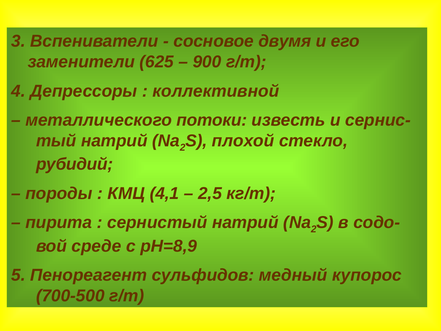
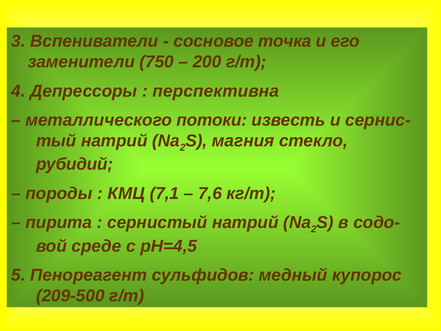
двумя: двумя -> точка (285, 41)
625: 625 -> 750 (157, 62)
900: 900 -> 200 (207, 62)
коллективной: коллективной -> перспективна (216, 91)
плохой: плохой -> магния (243, 141)
4,1: 4,1 -> 7,1 (164, 193)
2,5: 2,5 -> 7,6 (210, 193)
рН=8,9: рН=8,9 -> рН=4,5 (169, 246)
700-500: 700-500 -> 209-500 (70, 296)
